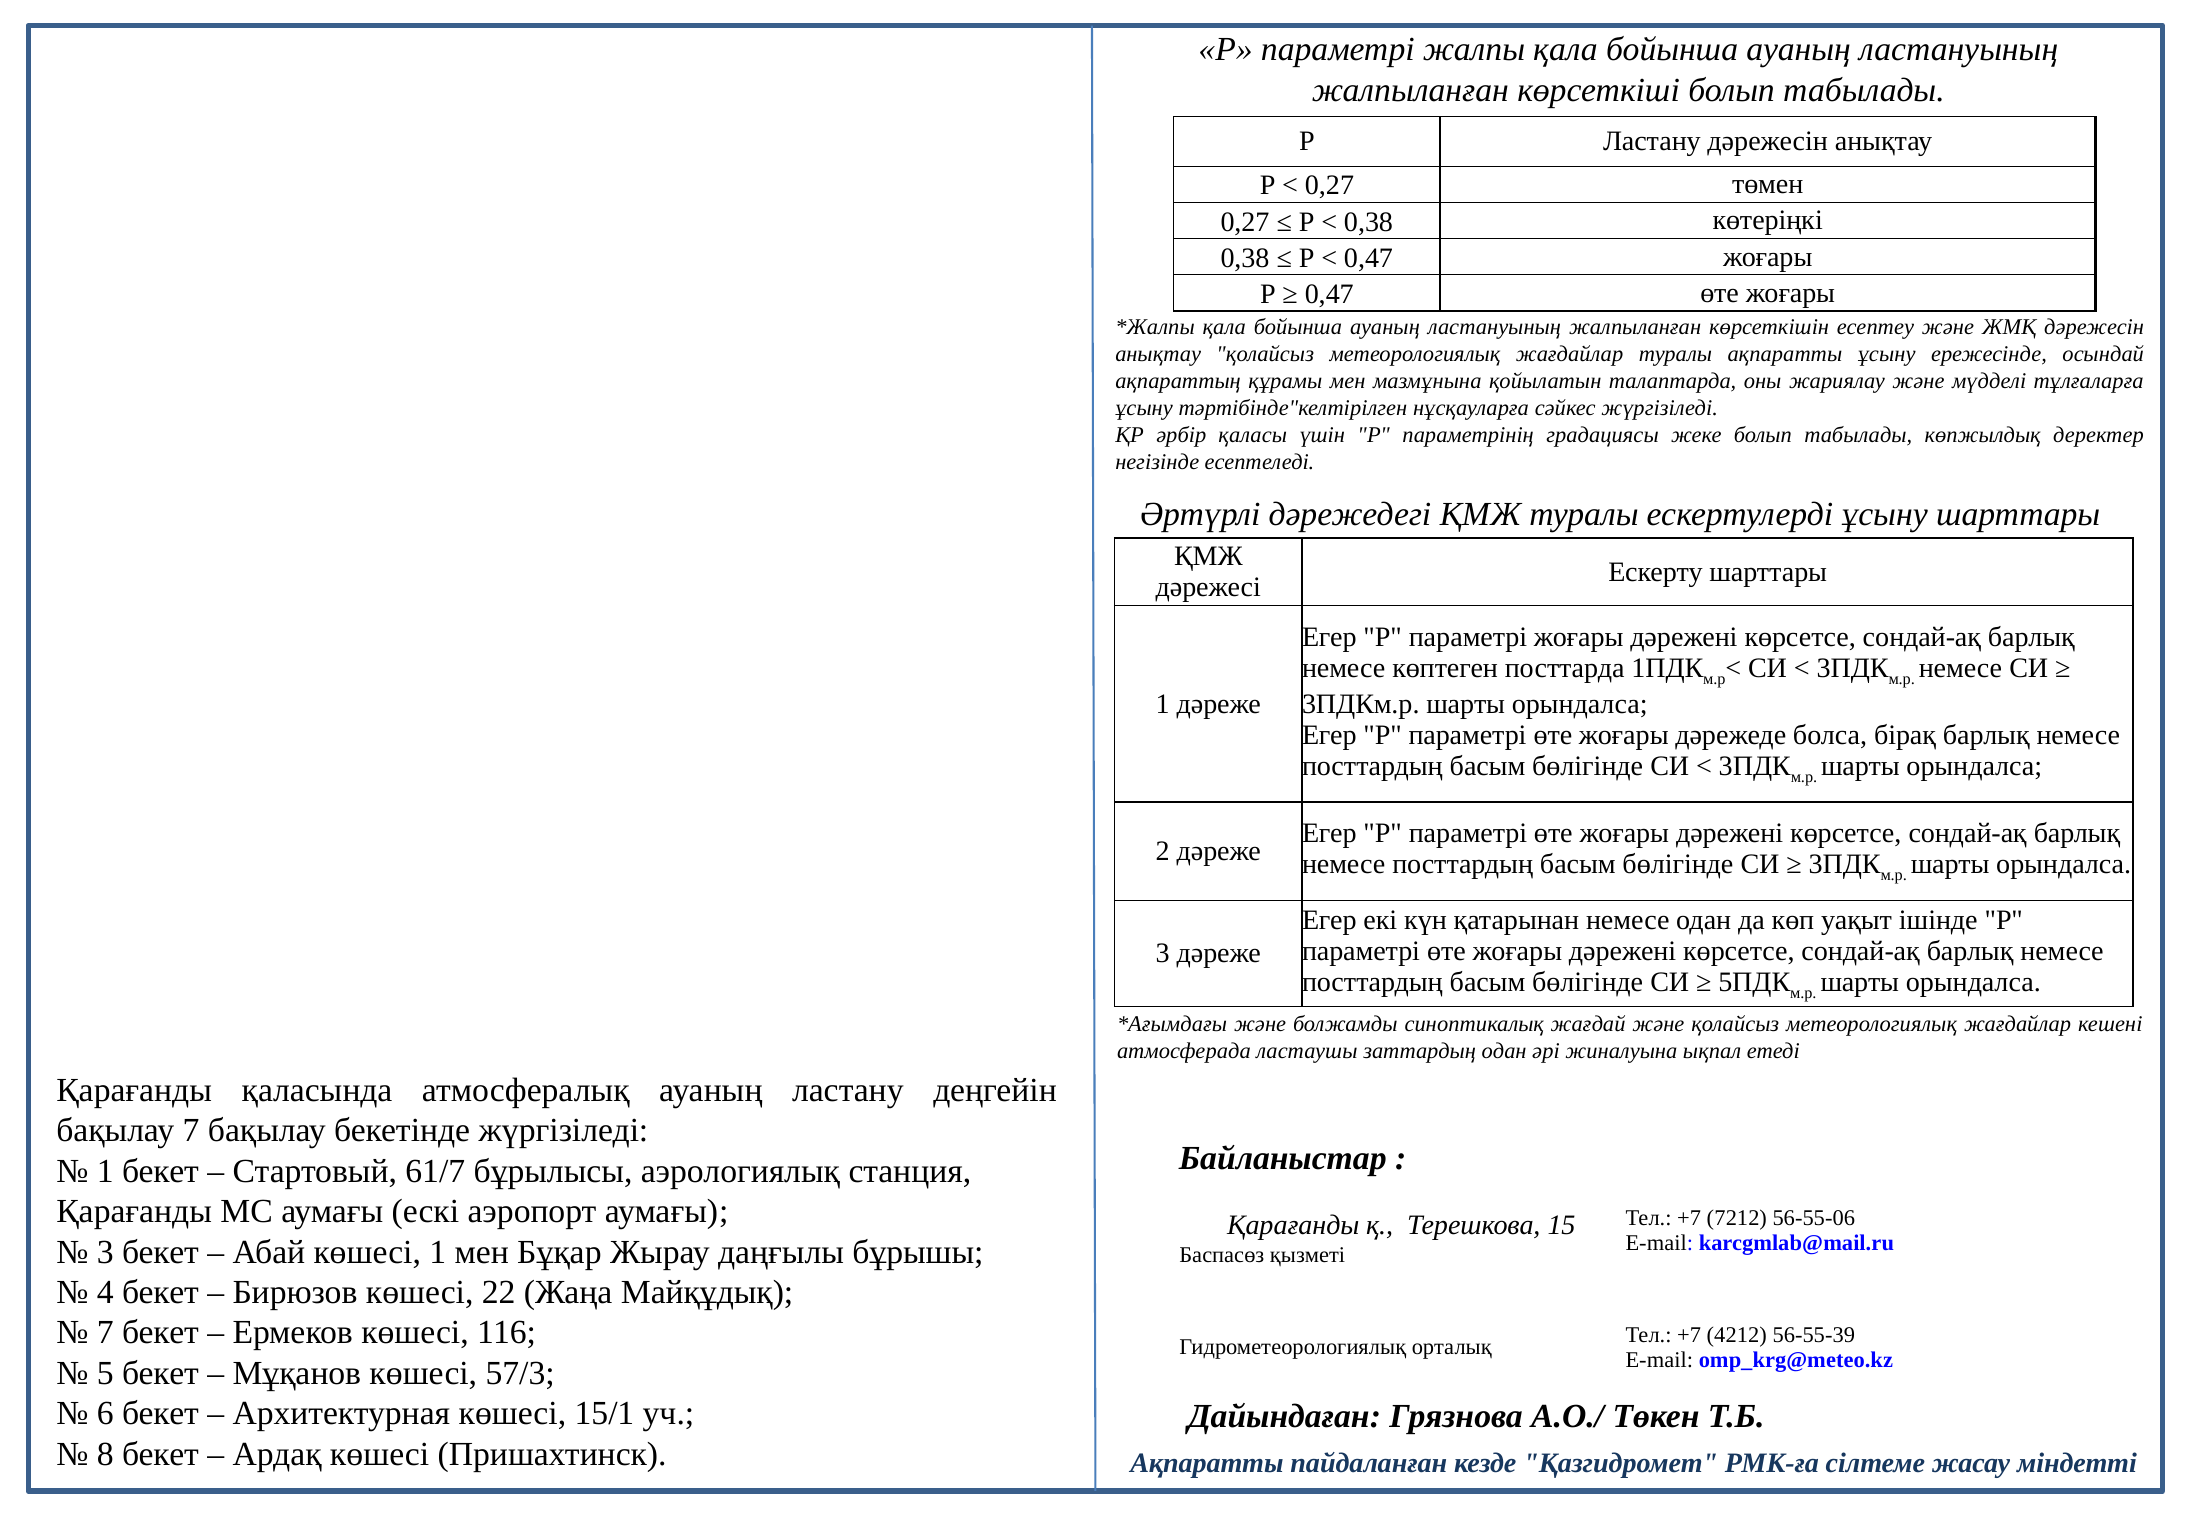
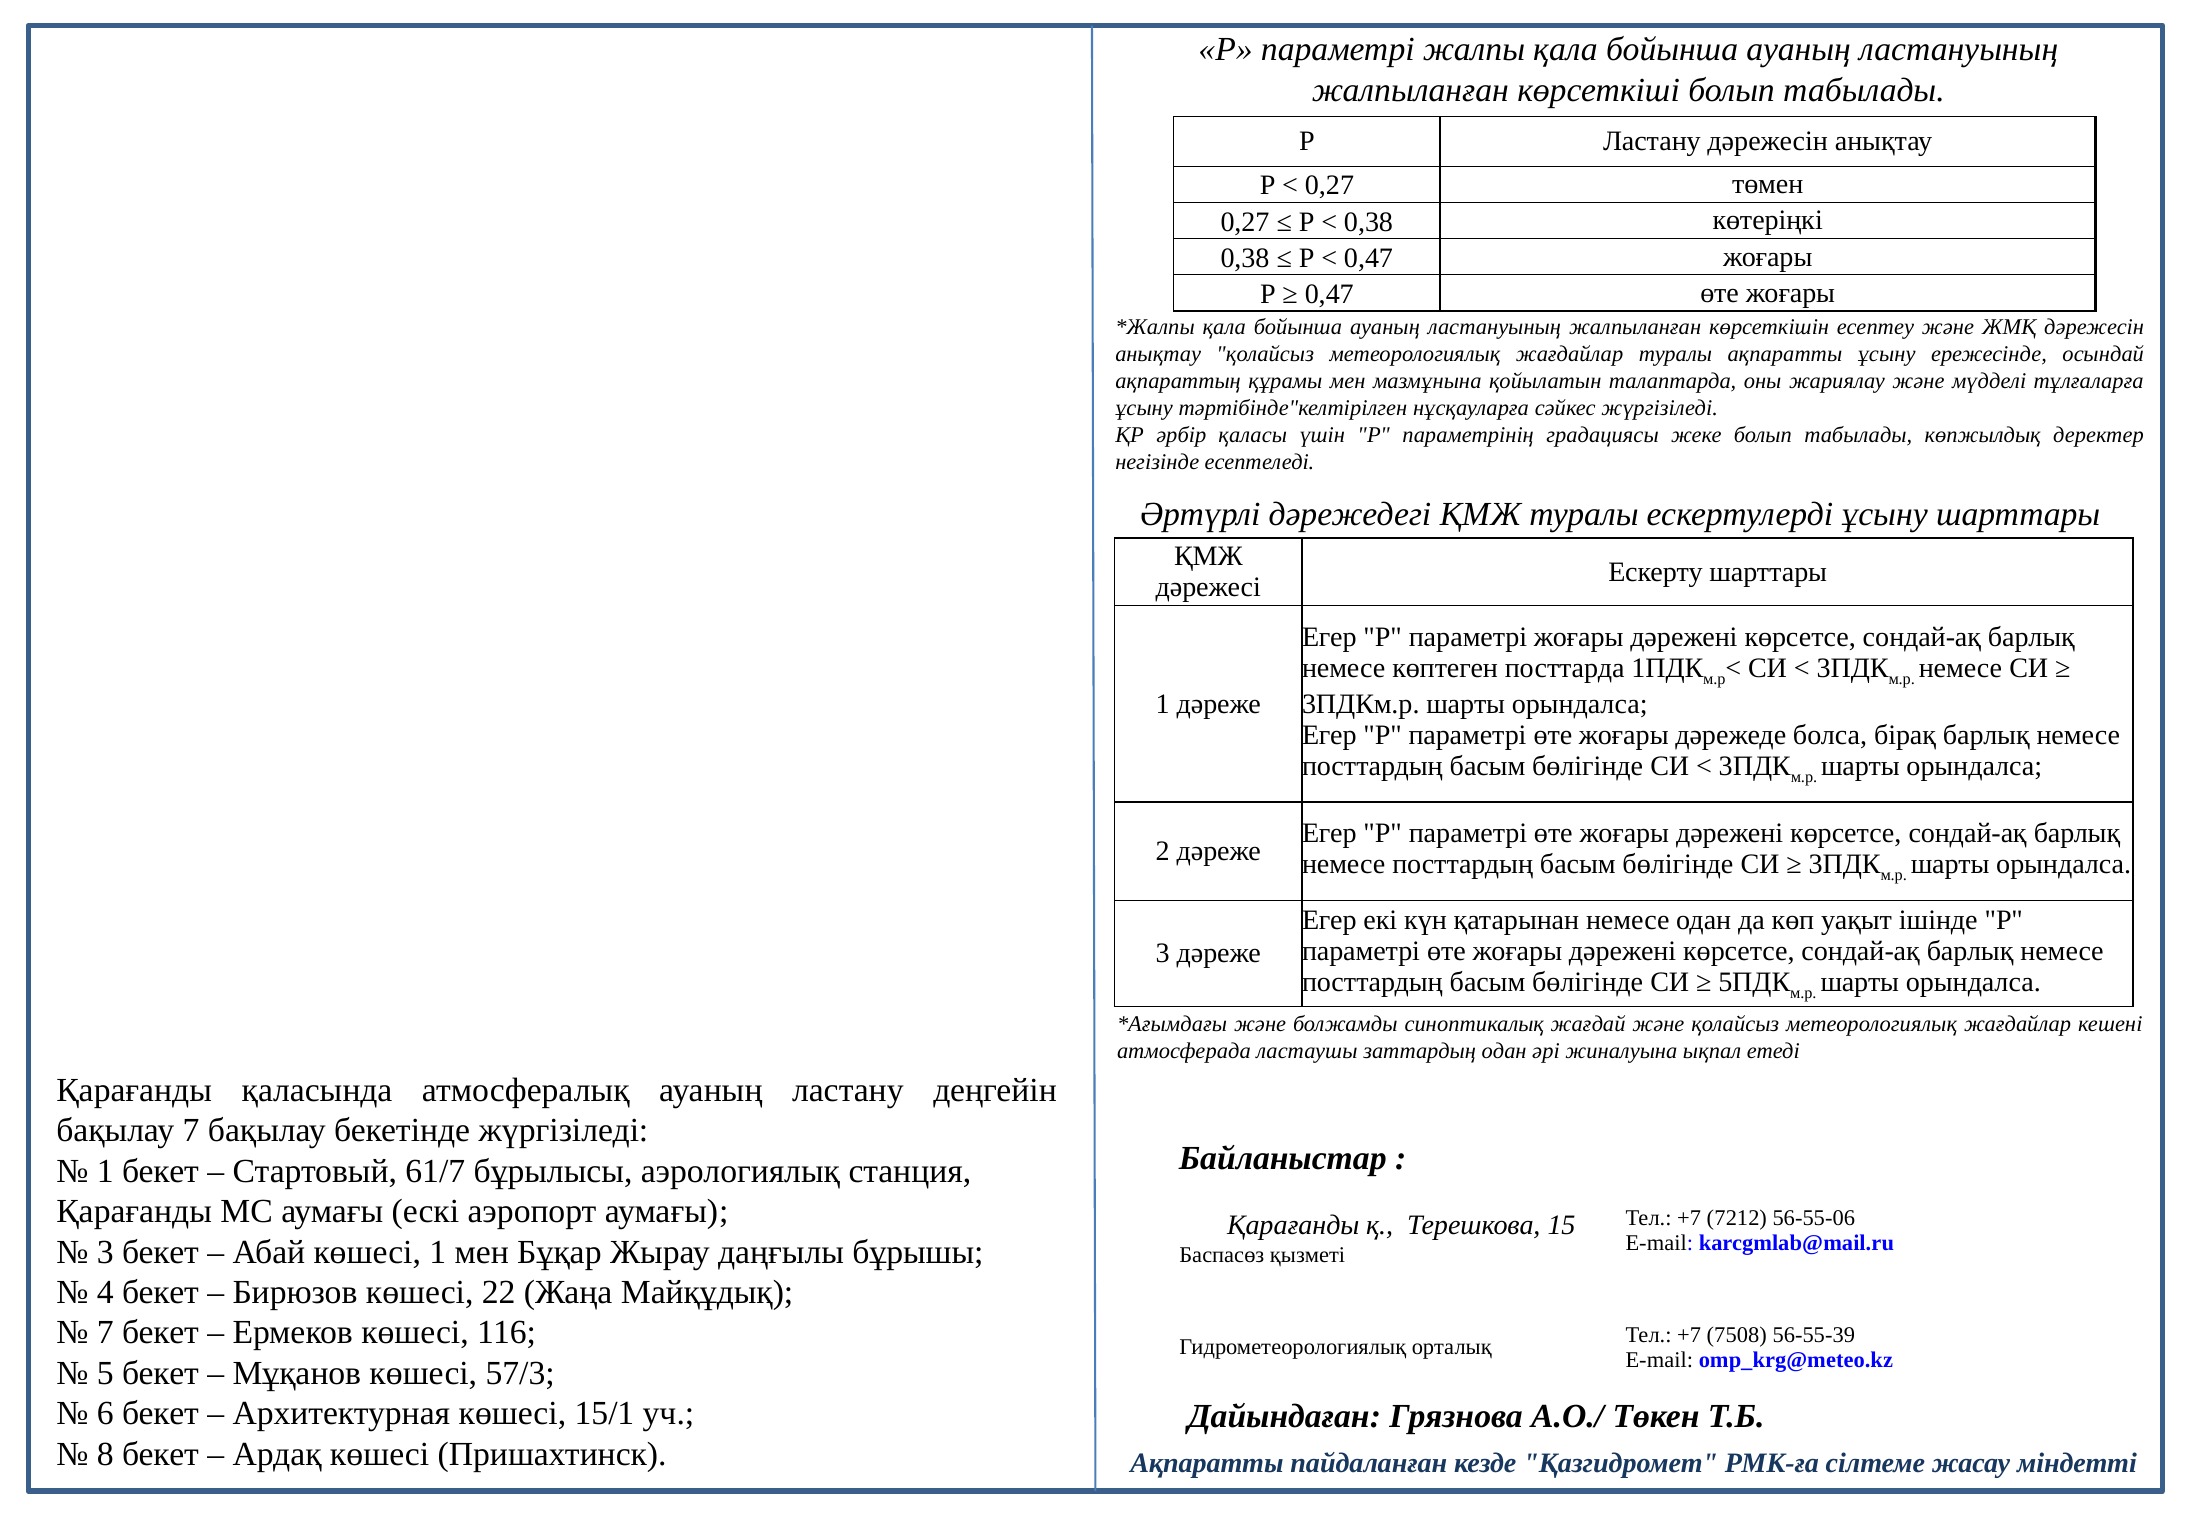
4212: 4212 -> 7508 (1737, 1335)
